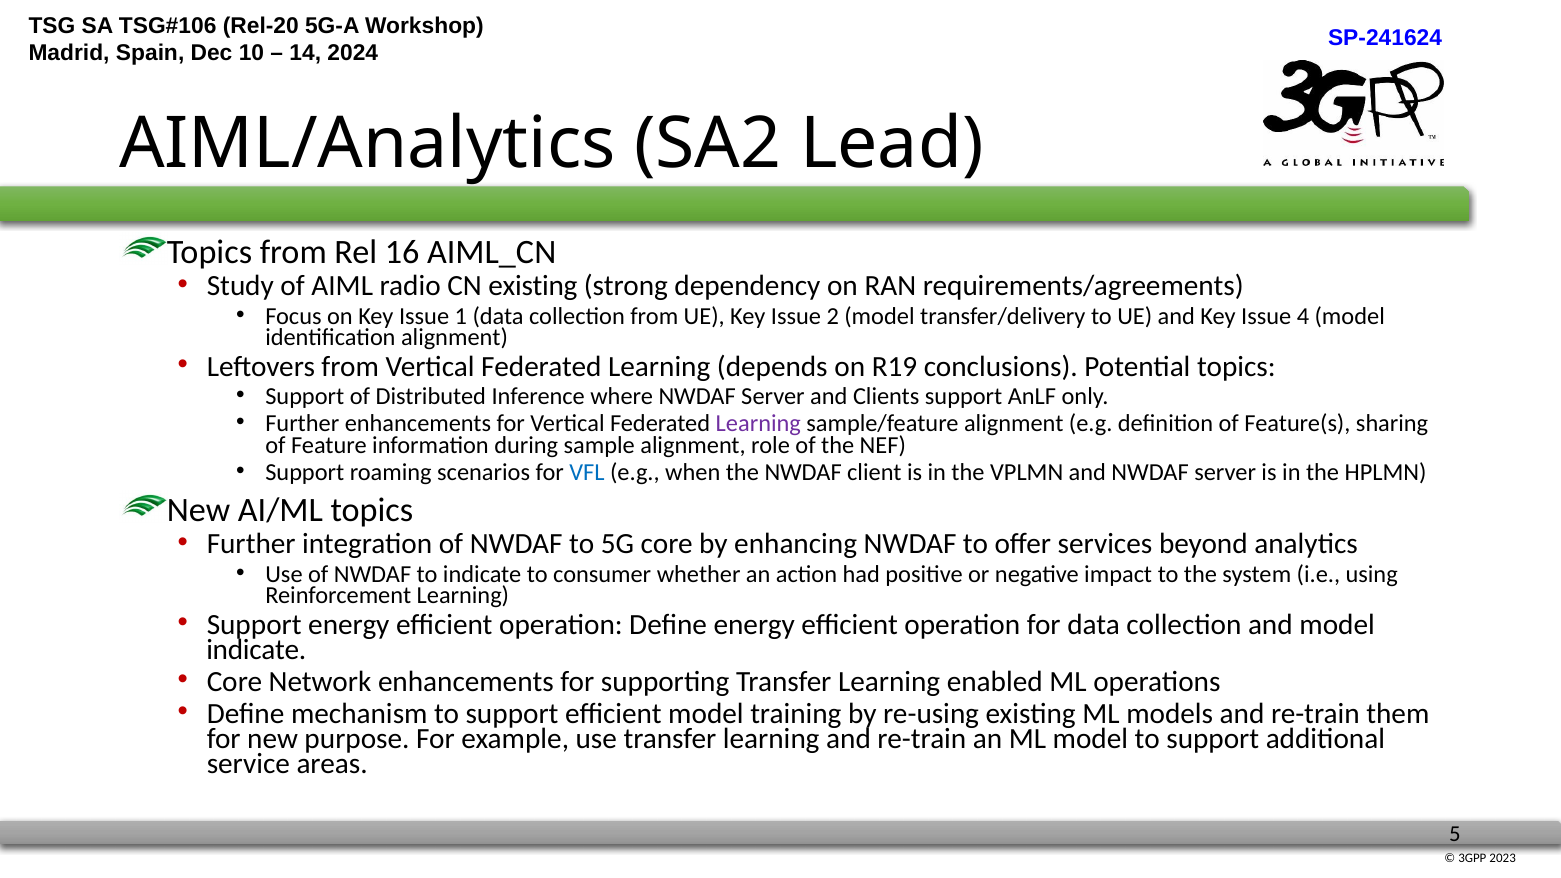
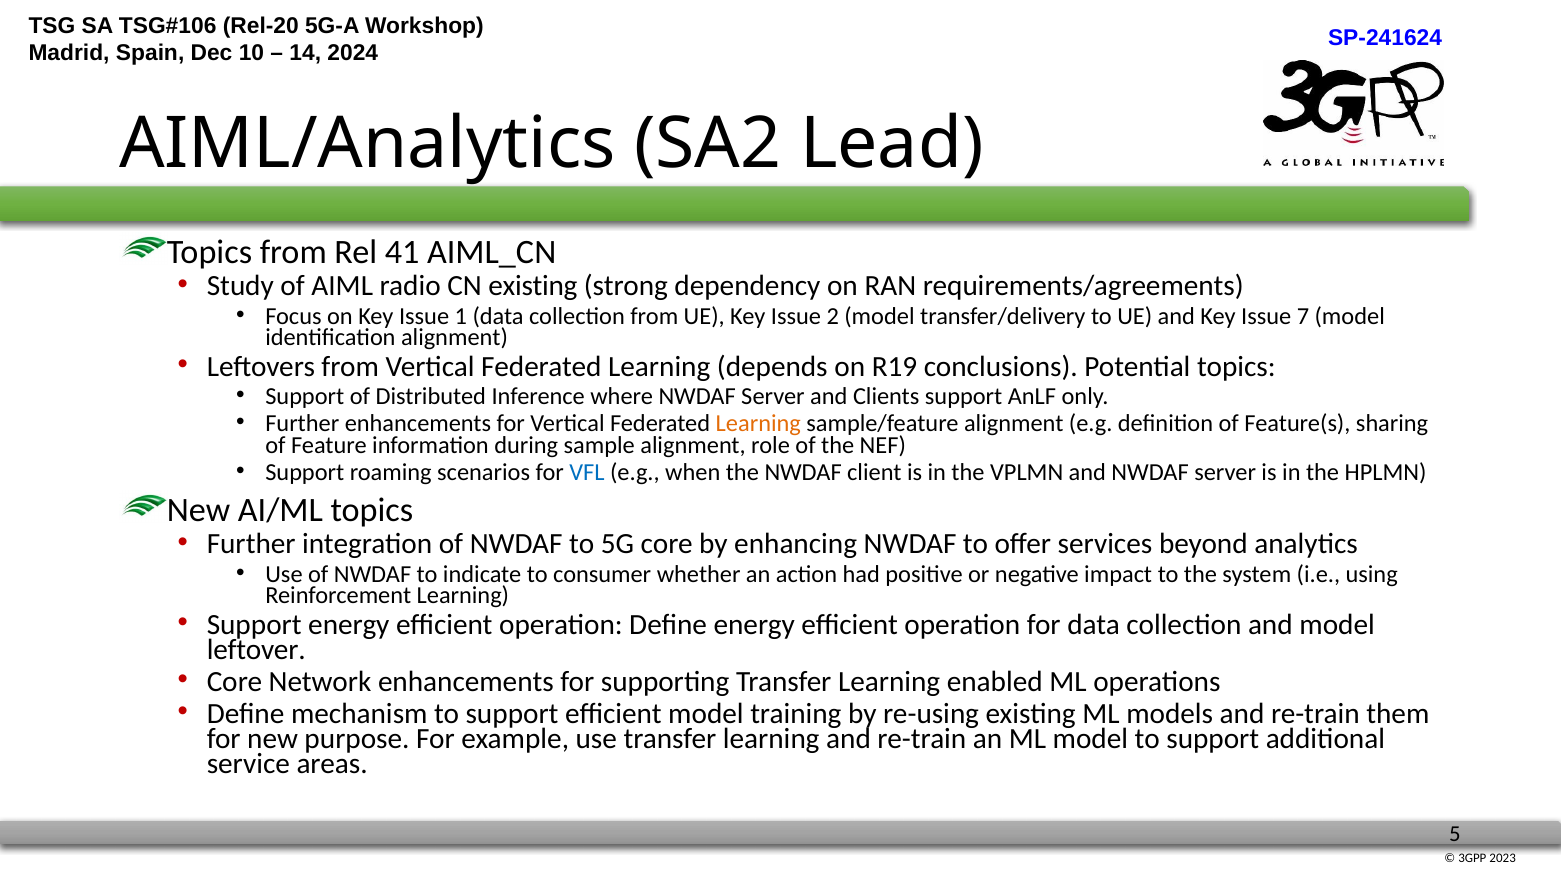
16: 16 -> 41 (402, 252)
4: 4 -> 7 (1303, 316)
Learning colour: purple -> orange (758, 424)
indicate: indicate -> leftover (256, 650)
